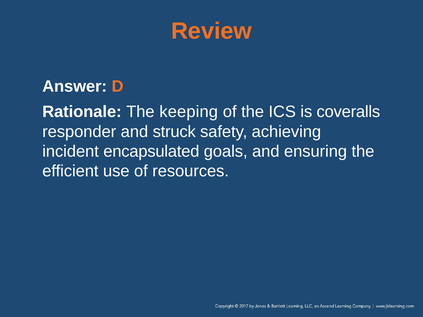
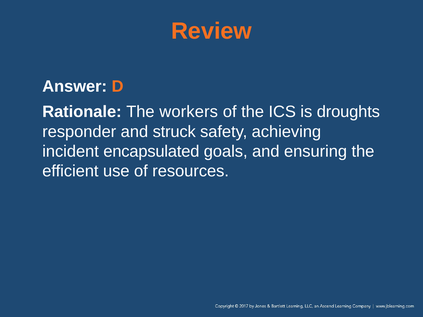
keeping: keeping -> workers (189, 112)
coveralls: coveralls -> droughts (348, 112)
